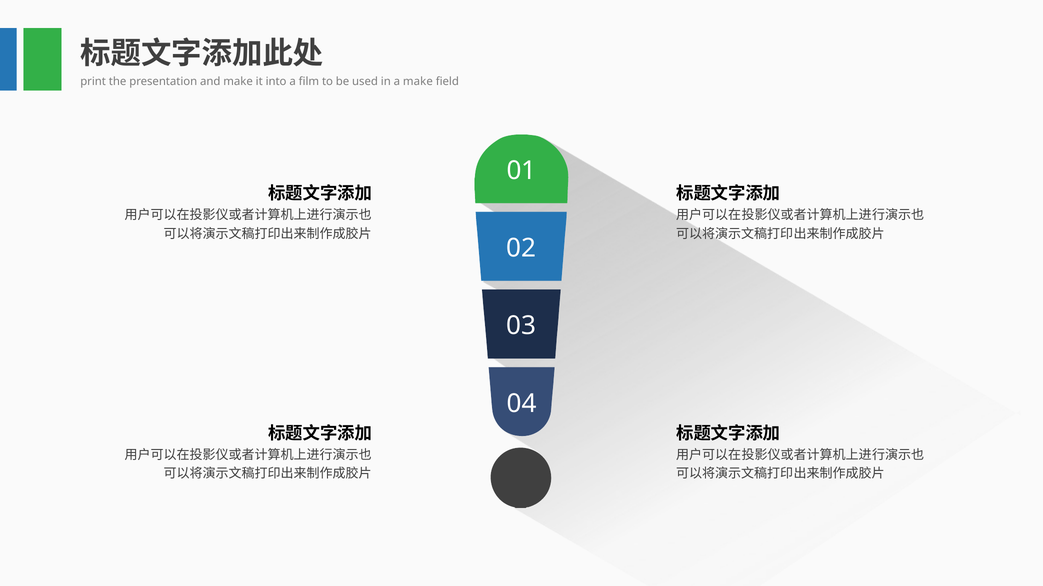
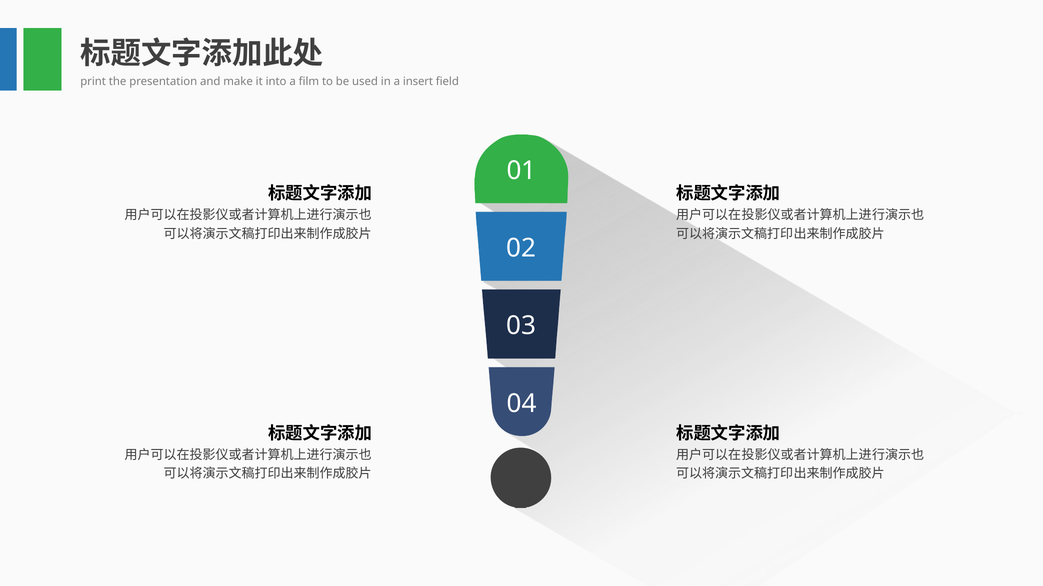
a make: make -> insert (418, 82)
